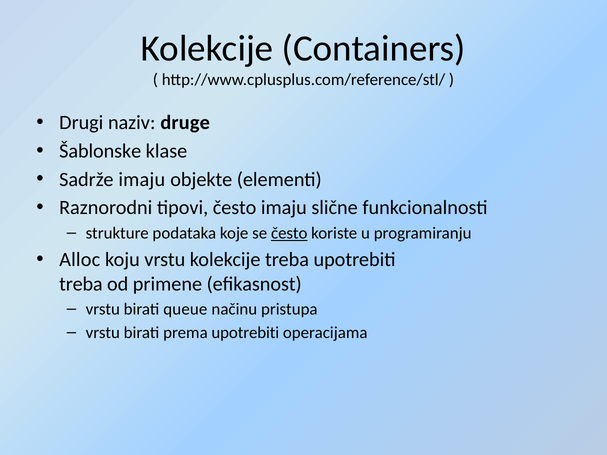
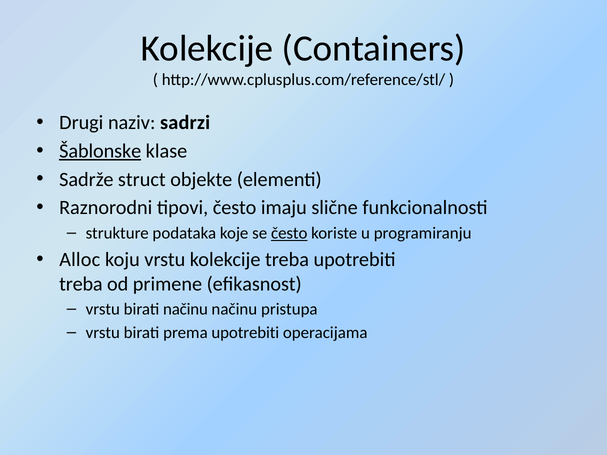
druge: druge -> sadrzi (185, 123)
Šablonske underline: none -> present (100, 151)
Sadrže imaju: imaju -> struct (142, 179)
birati queue: queue -> načinu (186, 309)
